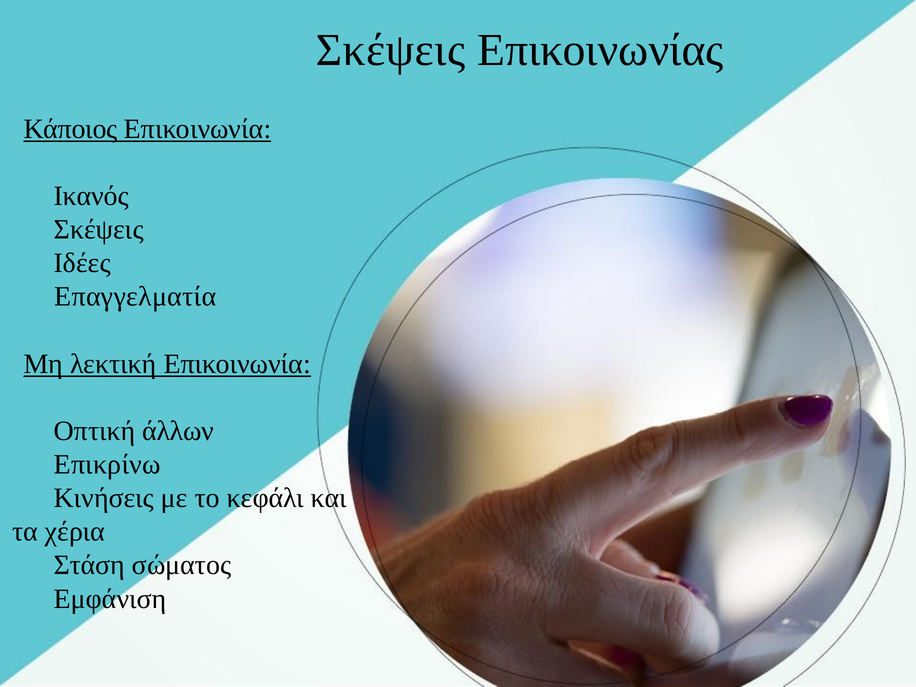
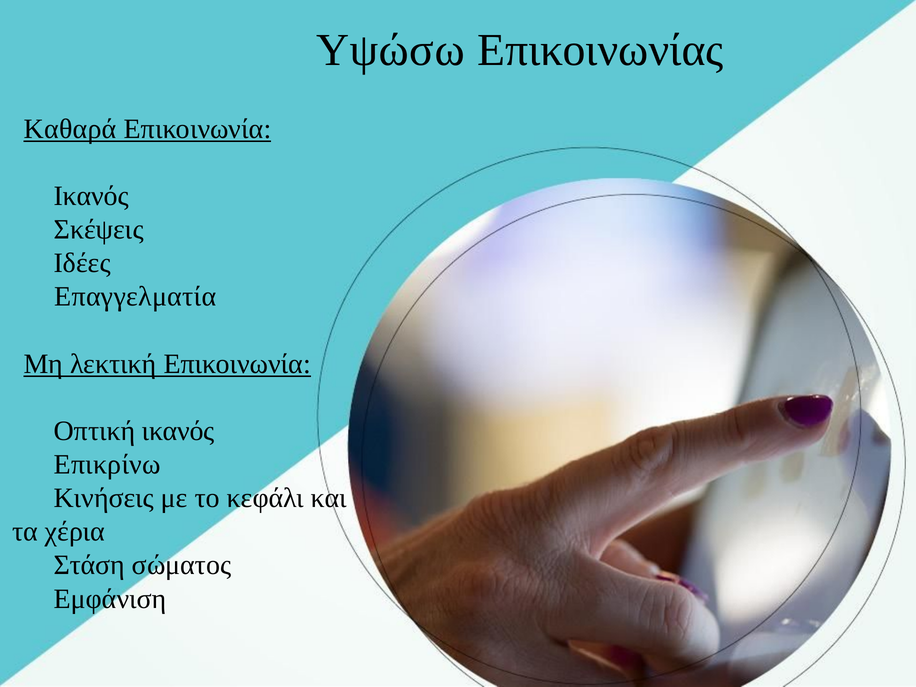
Σκέψεις: Σκέψεις -> Υψώσω (390, 50)
Κάποιος: Κάποιος -> Καθαρά (70, 129)
Οπτική άλλων: άλλων -> ικανός (178, 431)
